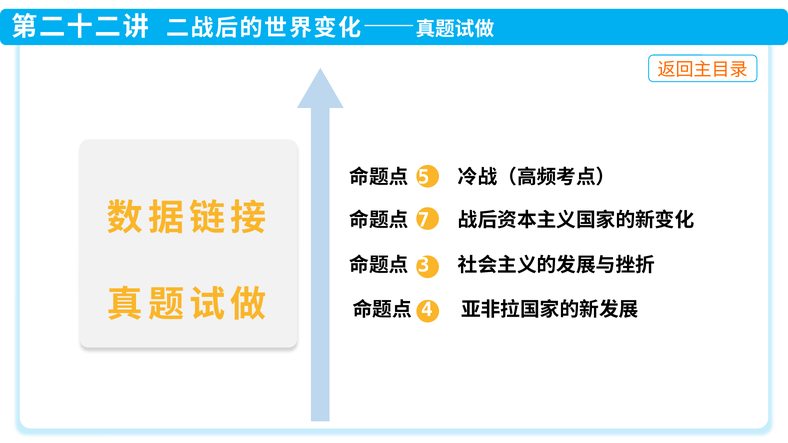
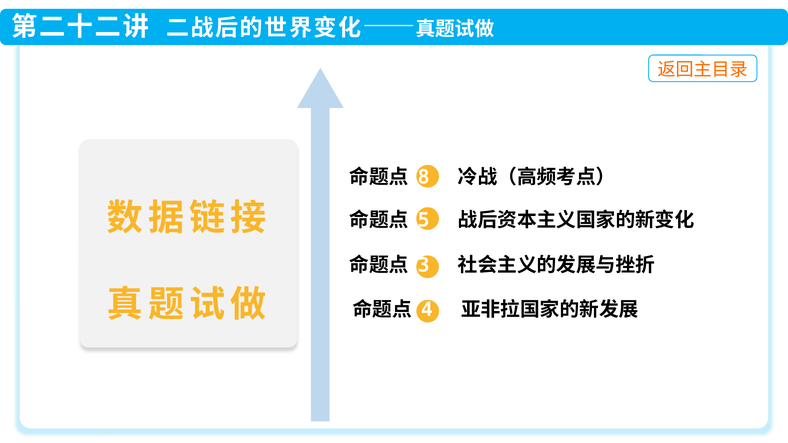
5: 5 -> 8 (424, 177)
7: 7 -> 5 (424, 220)
